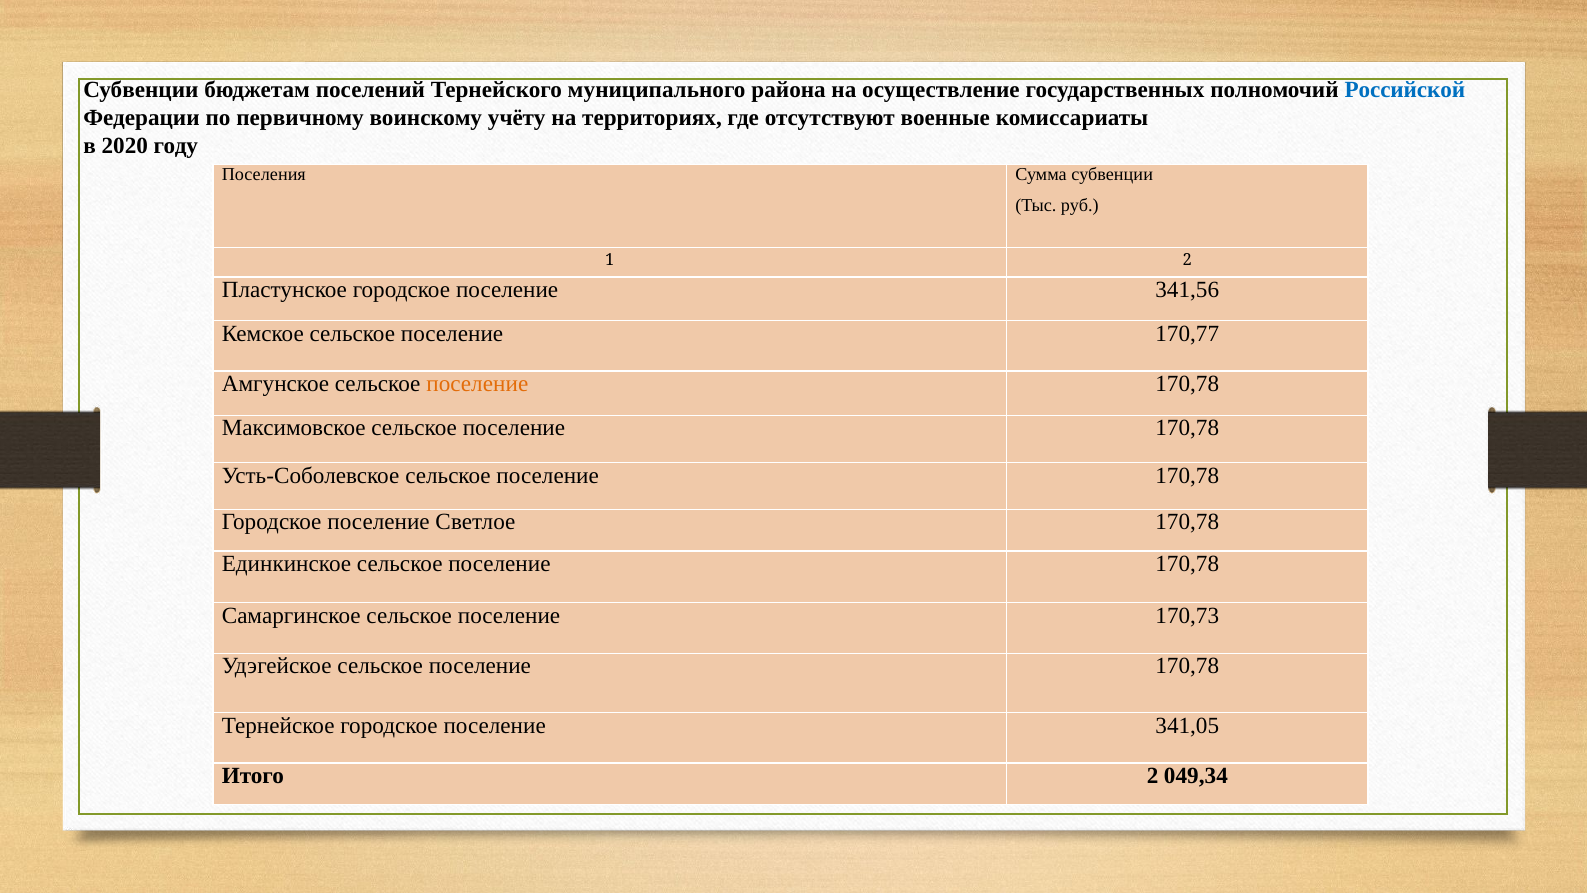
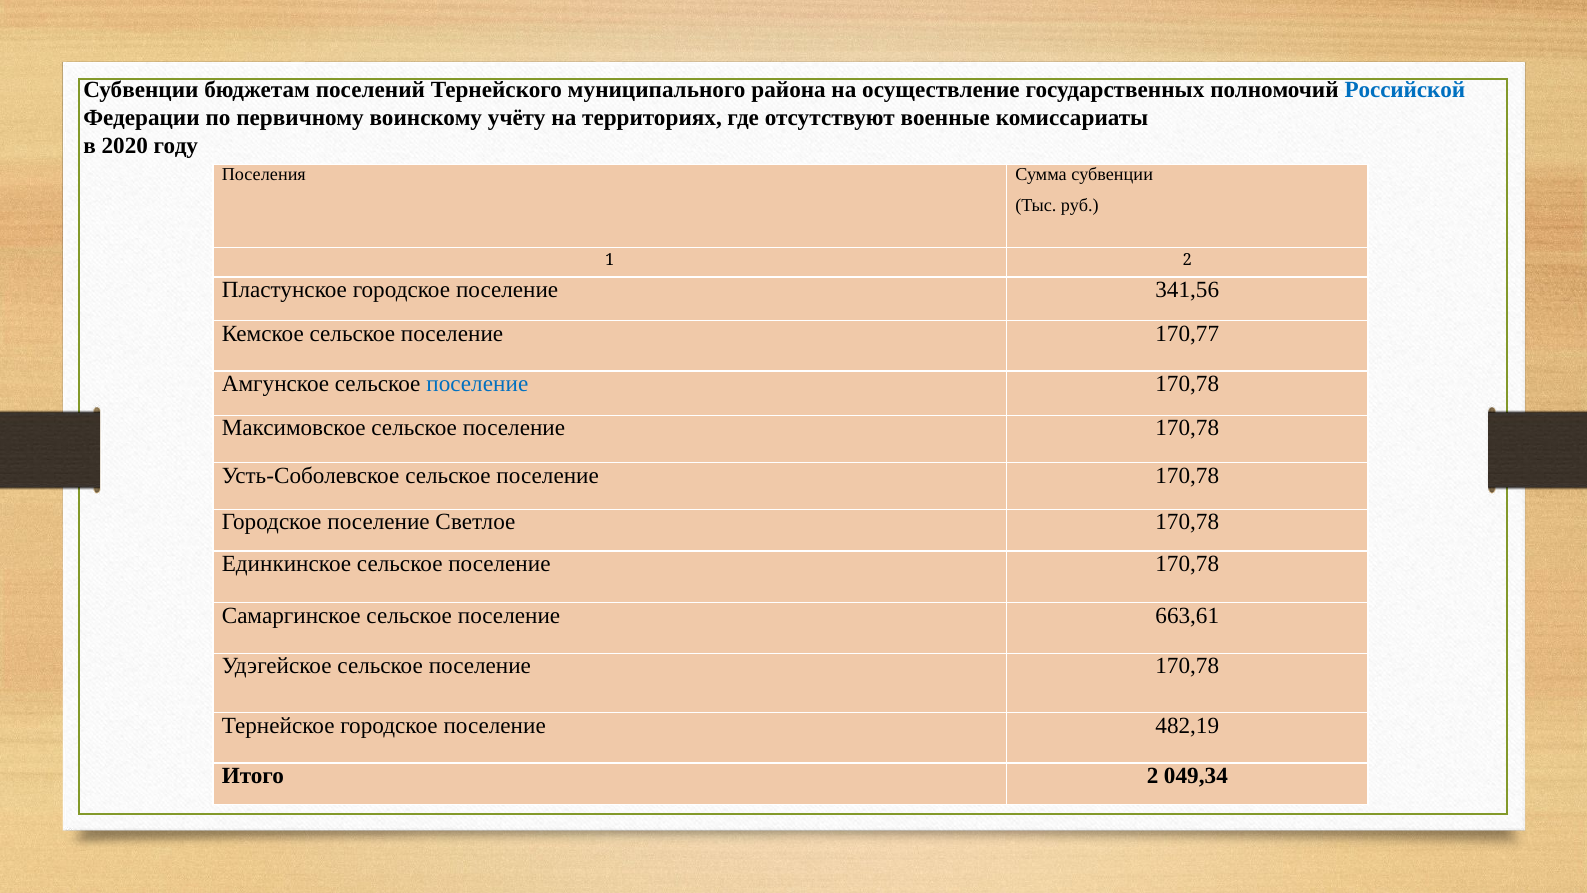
поселение colour: orange -> blue (477, 384)
170,73: 170,73 -> 663,61 (1187, 615)
341,05: 341,05 -> 482,19 (1187, 725)
